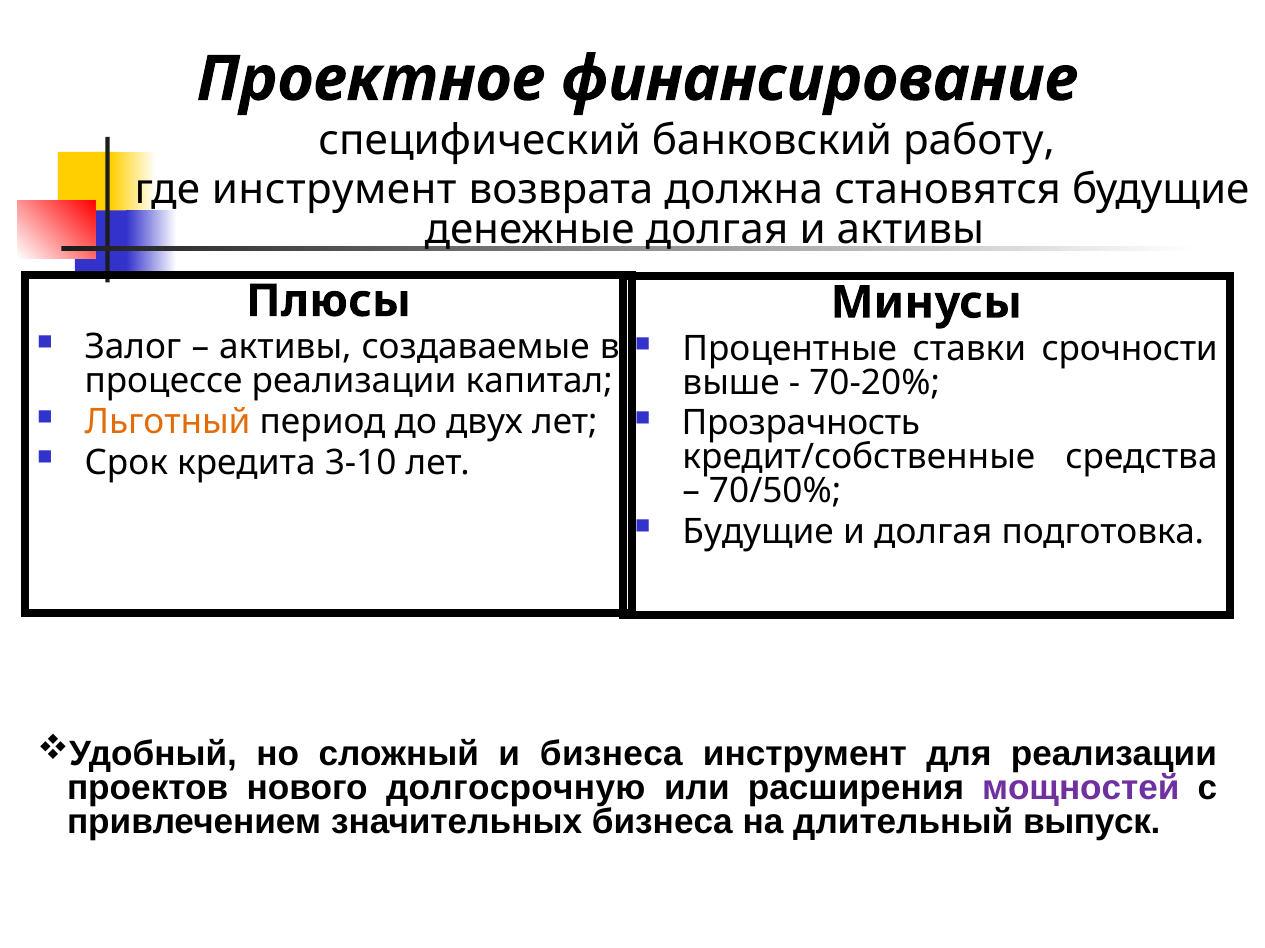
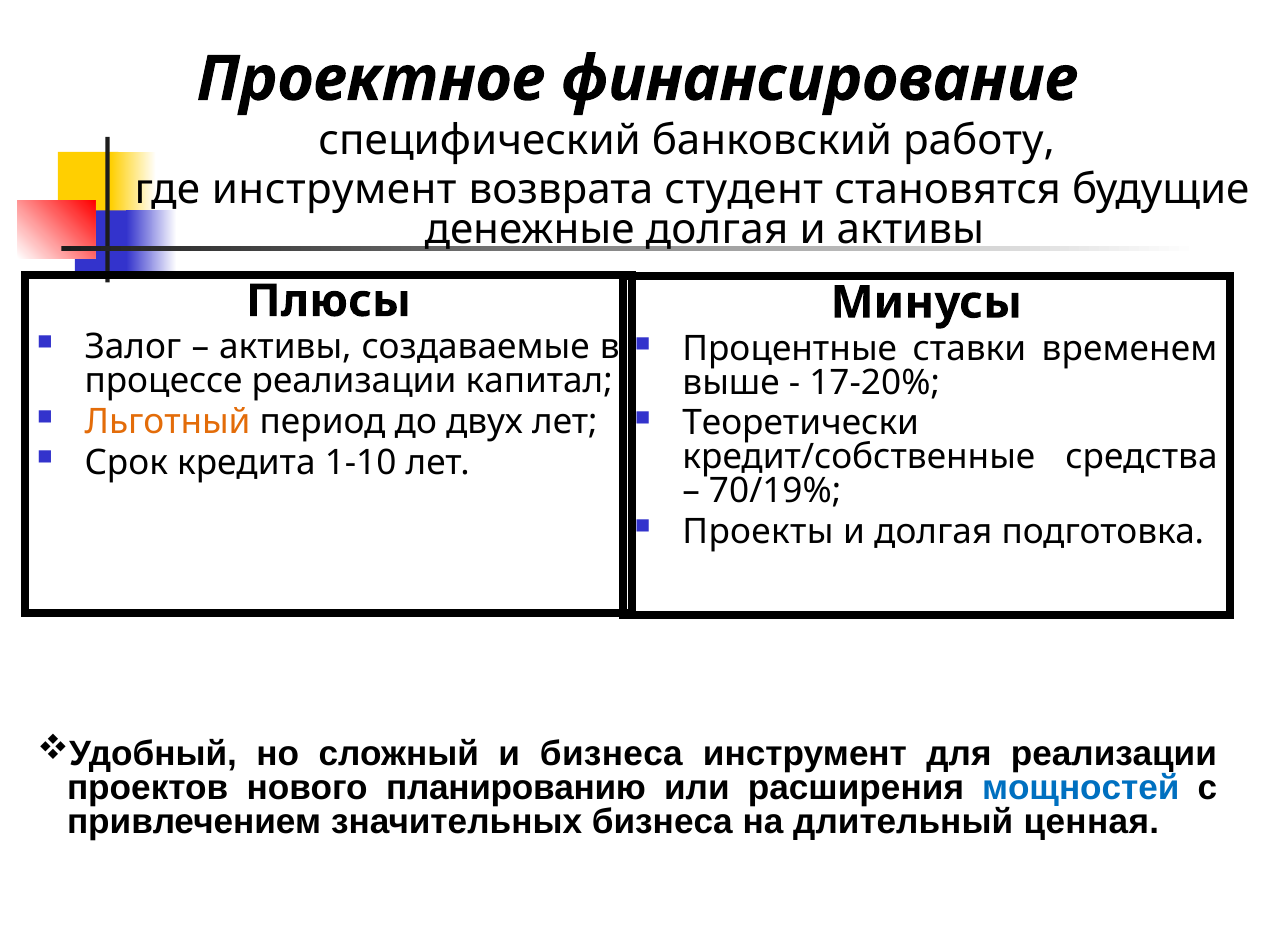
должна: должна -> студент (744, 189)
срочности: срочности -> временем (1129, 349)
70-20%: 70-20% -> 17-20% (875, 383)
Прозрачность: Прозрачность -> Теоретически (801, 424)
3-10: 3-10 -> 1-10 (361, 463)
70/50%: 70/50% -> 70/19% (775, 491)
Будущие: Будущие -> Проекты (758, 532)
долгосрочную: долгосрочную -> планированию (516, 789)
мощностей colour: purple -> blue (1081, 789)
выпуск: выпуск -> ценная (1091, 822)
